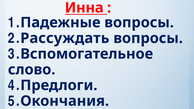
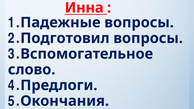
Рассуждать: Рассуждать -> Подготовил (65, 38)
